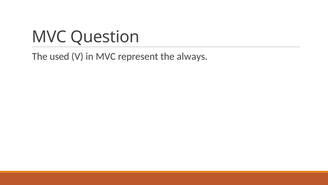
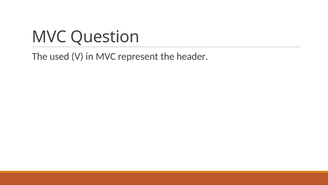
always: always -> header (192, 56)
